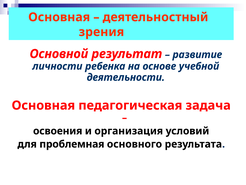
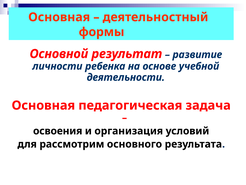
зрения: зрения -> формы (102, 32)
проблемная: проблемная -> рассмотрим (72, 144)
